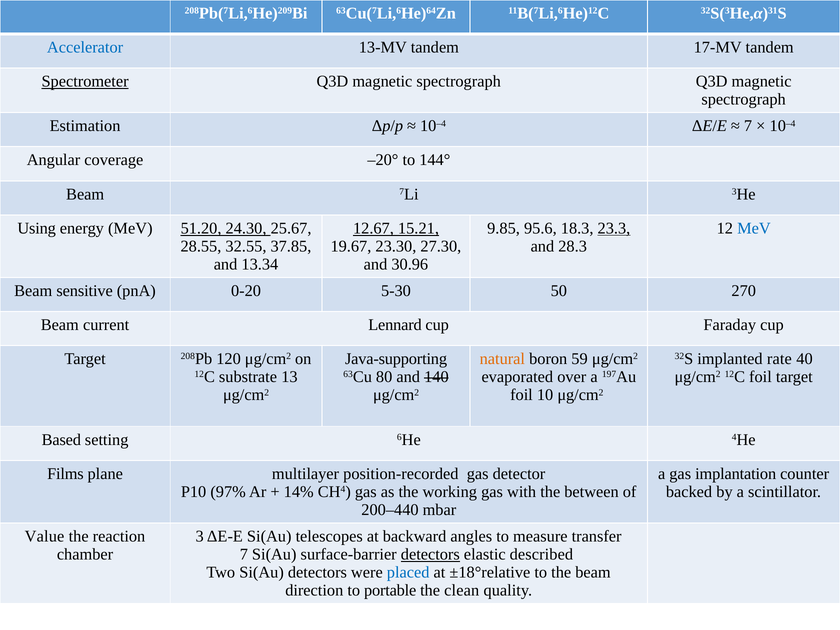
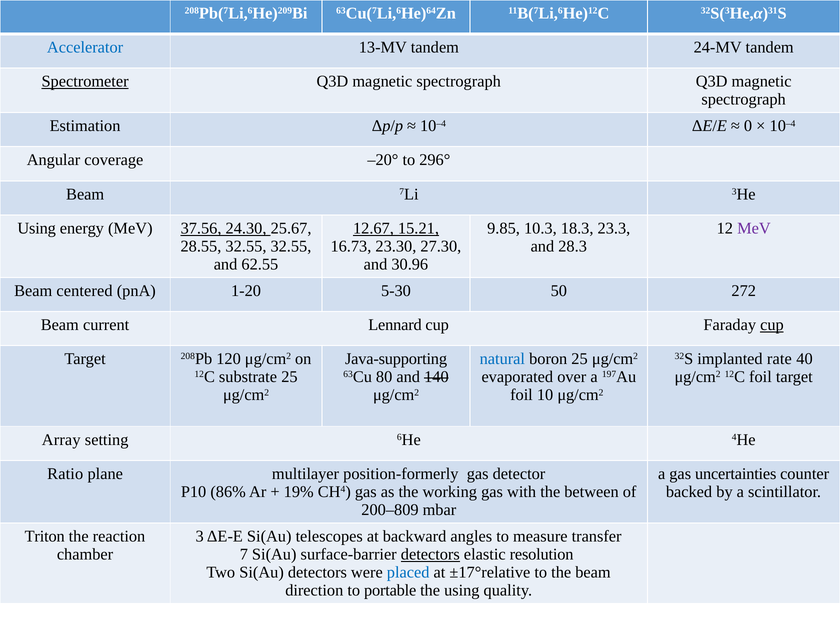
17-MV: 17-MV -> 24-MV (718, 47)
7: 7 -> 0 (748, 126)
144°: 144° -> 296° (435, 160)
51.20: 51.20 -> 37.56 (201, 228)
95.6: 95.6 -> 10.3 (540, 228)
23.3 underline: present -> none (614, 228)
MeV colour: blue -> purple (754, 228)
32.55 37.85: 37.85 -> 32.55 (291, 246)
19.67: 19.67 -> 16.73 (351, 246)
13.34: 13.34 -> 62.55 (260, 264)
sensitive: sensitive -> centered (84, 291)
0-20: 0-20 -> 1-20 (246, 291)
270: 270 -> 272 (744, 291)
cup underline: none -> present (772, 325)
natural colour: orange -> blue (502, 359)
boron 59: 59 -> 25 (580, 359)
substrate 13: 13 -> 25 (289, 377)
Based: Based -> Array (61, 440)
Films: Films -> Ratio (65, 474)
position-recorded: position-recorded -> position-formerly (401, 474)
implantation: implantation -> uncertainties (736, 474)
97%: 97% -> 86% (228, 492)
14%: 14% -> 19% (299, 492)
200–440: 200–440 -> 200–809 (390, 510)
Value: Value -> Triton (45, 536)
described: described -> resolution (542, 554)
±18°relative: ±18°relative -> ±17°relative (490, 572)
the clean: clean -> using (462, 590)
